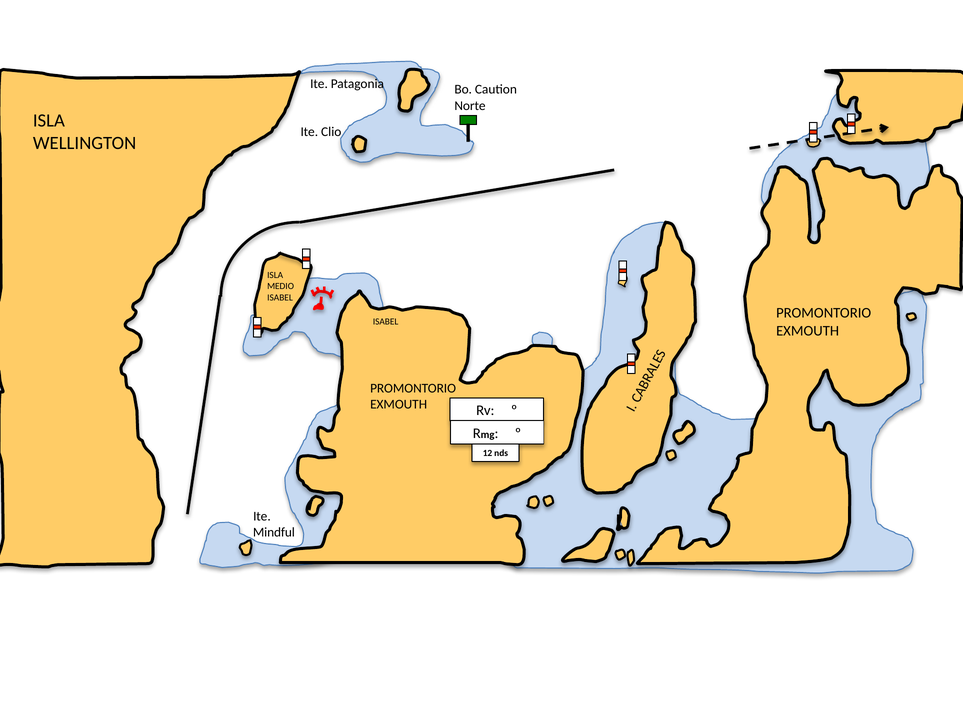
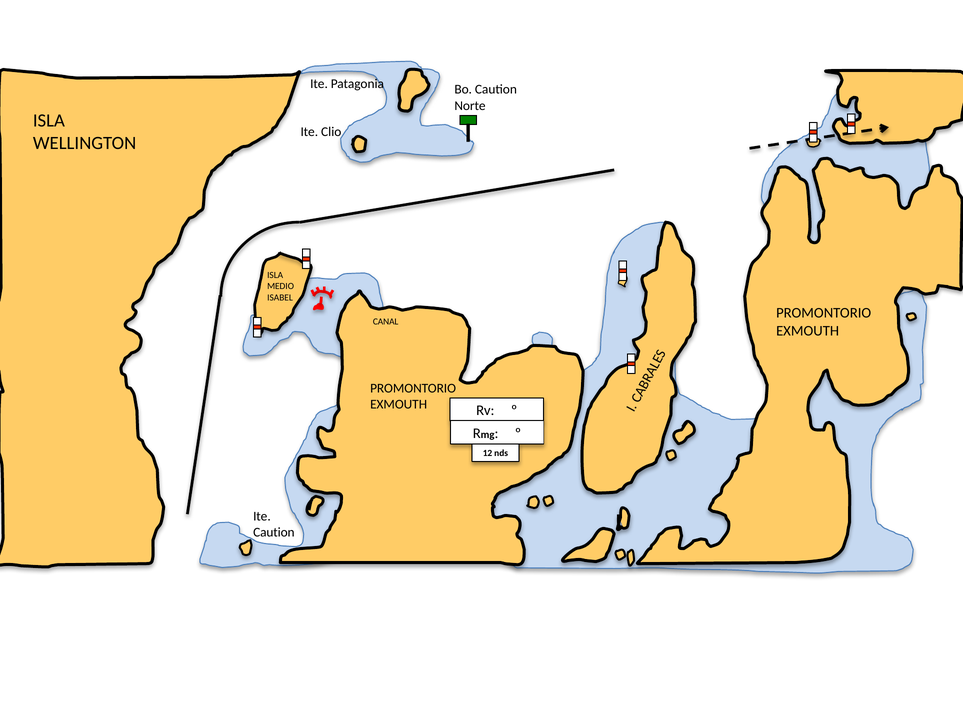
ISABEL: ISABEL -> CANAL (386, 322)
Mindful: Mindful -> Caution (274, 532)
